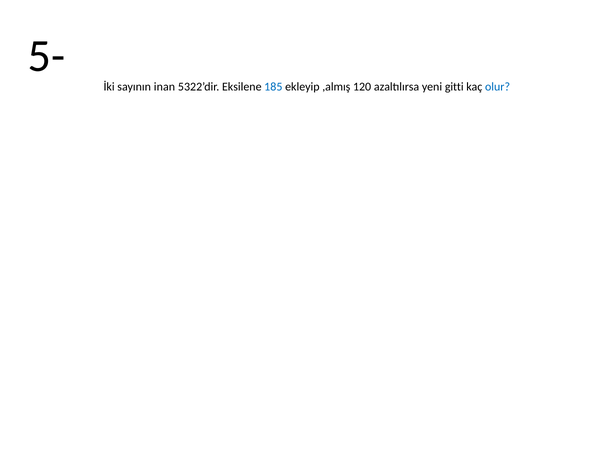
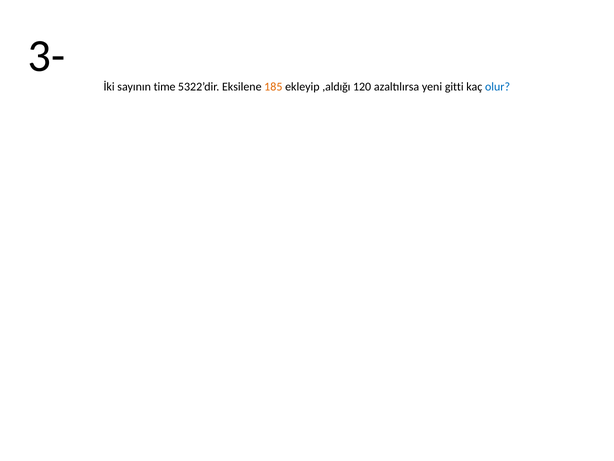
5-: 5- -> 3- (46, 56)
inan: inan -> time (165, 87)
185 colour: blue -> orange (273, 87)
,almış: ,almış -> ,aldığı (336, 87)
